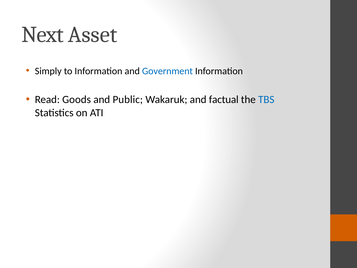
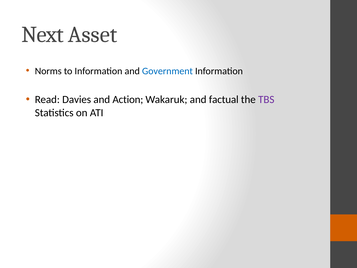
Simply: Simply -> Norms (48, 71)
Goods: Goods -> Davies (77, 100)
Public: Public -> Action (128, 100)
TBS colour: blue -> purple (266, 100)
